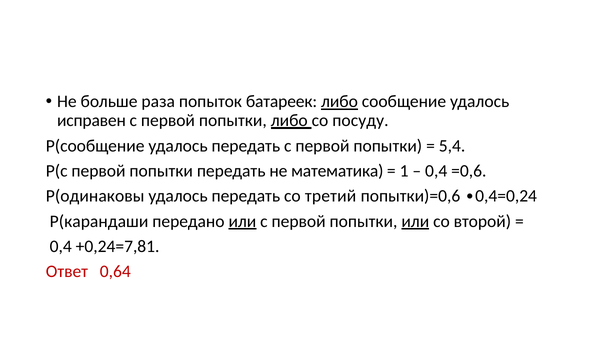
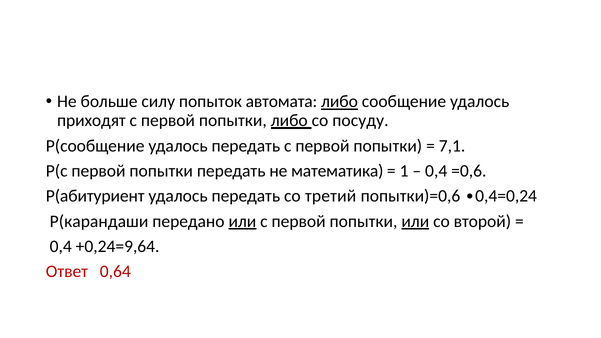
раза: раза -> силу (158, 102)
батареек: батареек -> автомата (282, 102)
исправен: исправен -> приходят (91, 121)
5,4: 5,4 -> 7,1 (452, 146)
Р(одинаковы: Р(одинаковы -> Р(абитуриент (95, 196)
+0,24=7,81: +0,24=7,81 -> +0,24=9,64 (118, 247)
